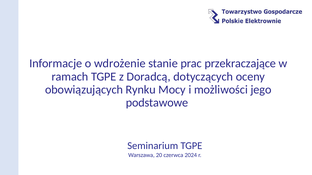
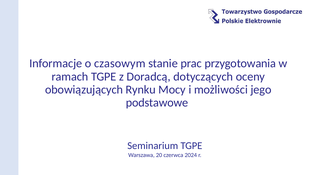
wdrożenie: wdrożenie -> czasowym (120, 64)
przekraczające: przekraczające -> przygotowania (240, 64)
